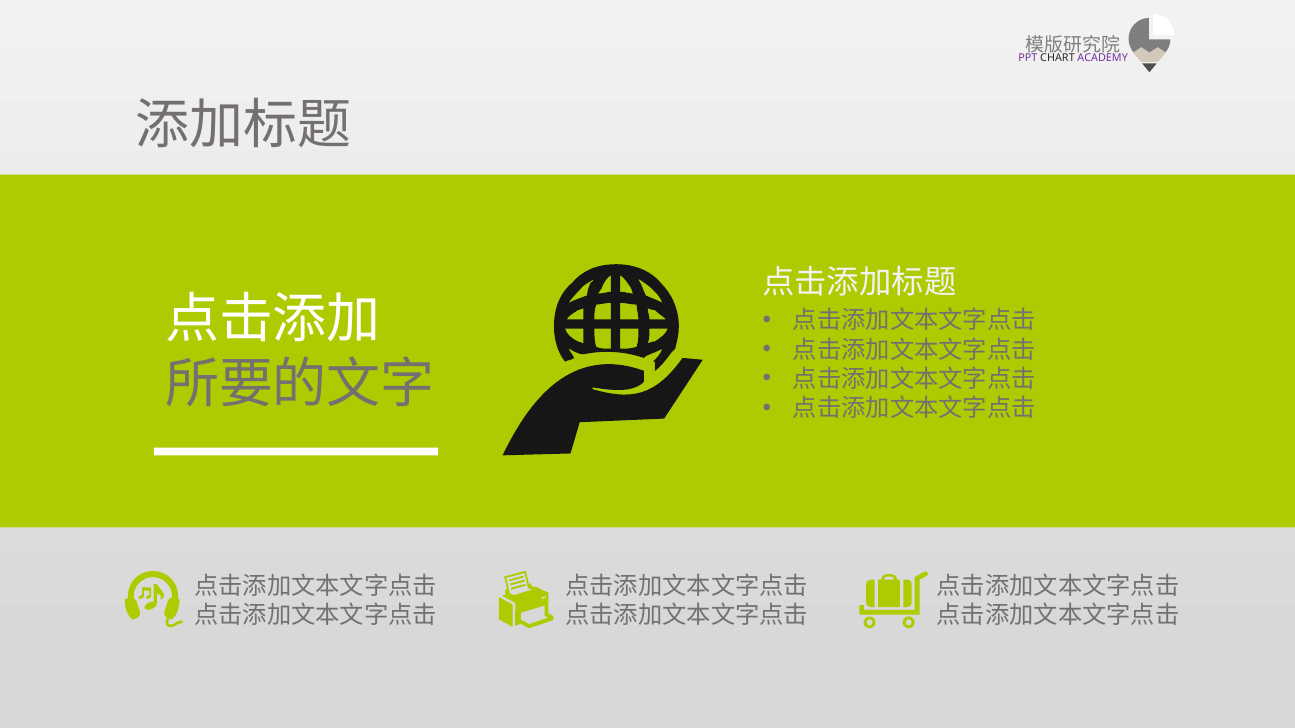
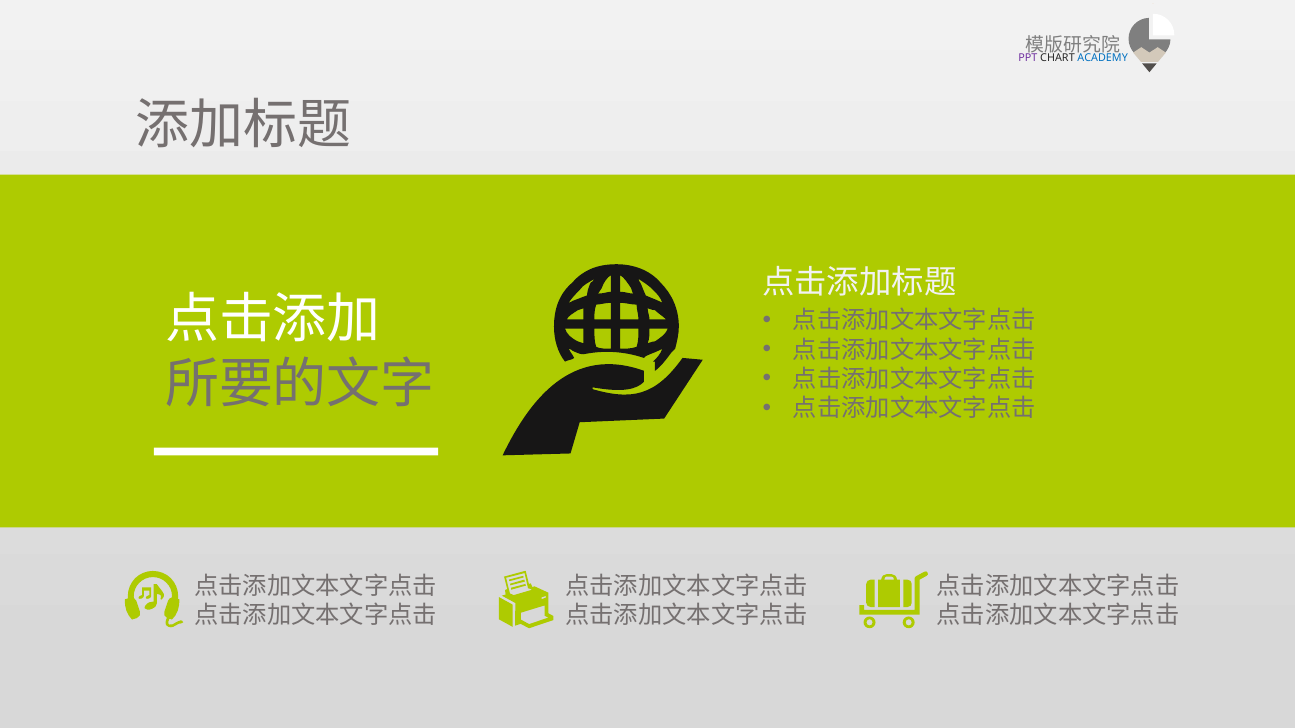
ACADEMY colour: purple -> blue (1103, 58)
